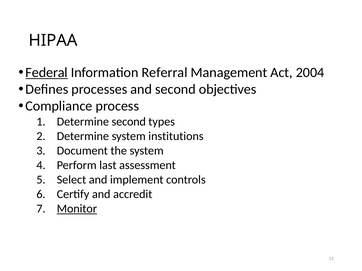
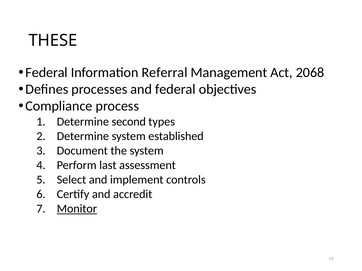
HIPAA: HIPAA -> THESE (53, 41)
Federal underline: present -> none (47, 73)
2004: 2004 -> 2068 (310, 73)
and second: second -> federal (175, 89)
institutions: institutions -> established (176, 136)
